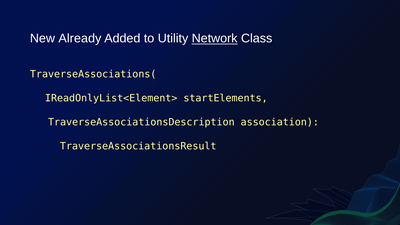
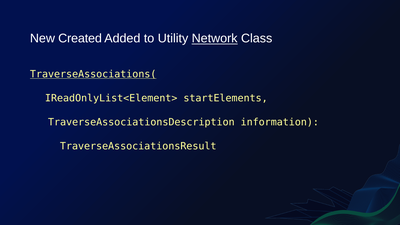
Already: Already -> Created (80, 39)
TraverseAssociations( underline: none -> present (93, 74)
association: association -> information (280, 122)
